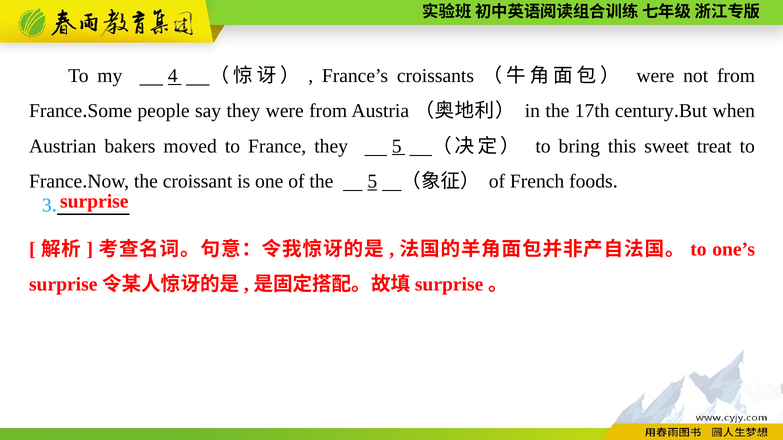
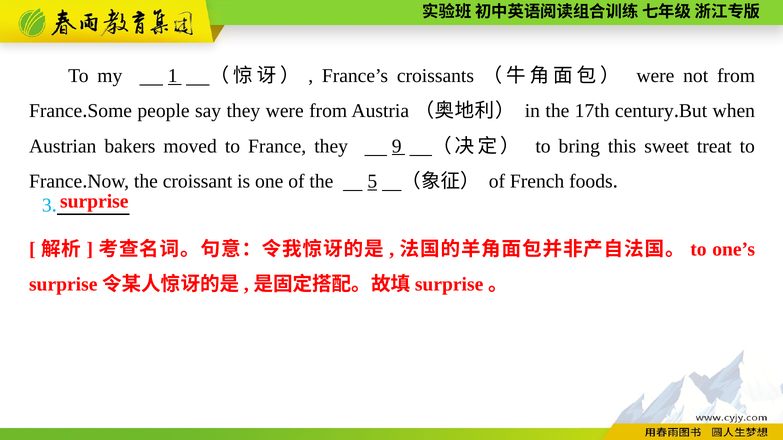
4: 4 -> 1 (173, 76)
they 5: 5 -> 9 (397, 146)
